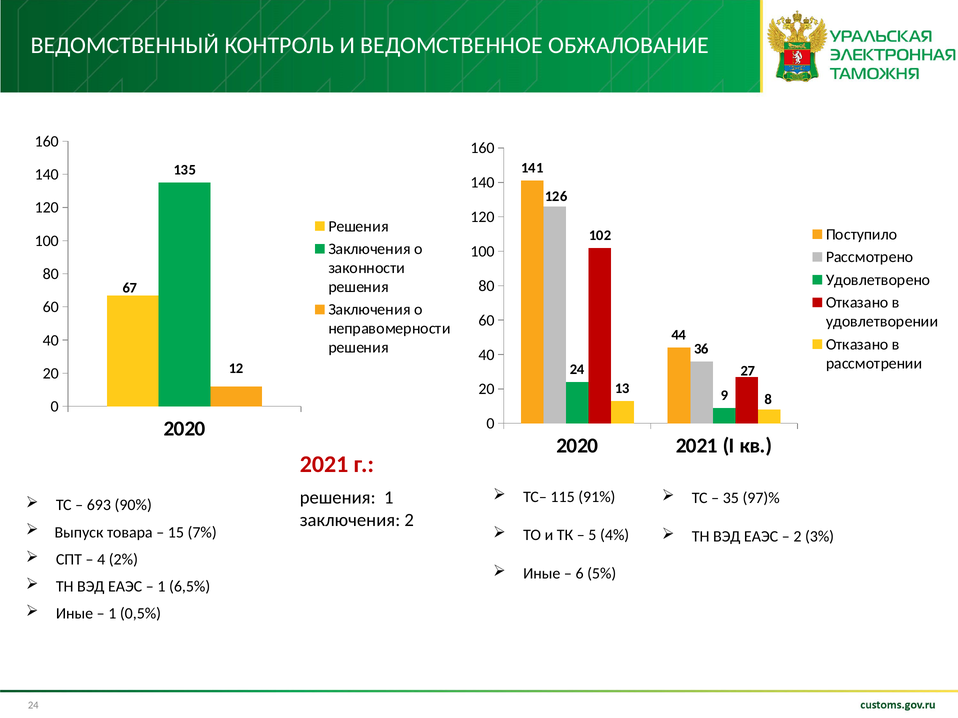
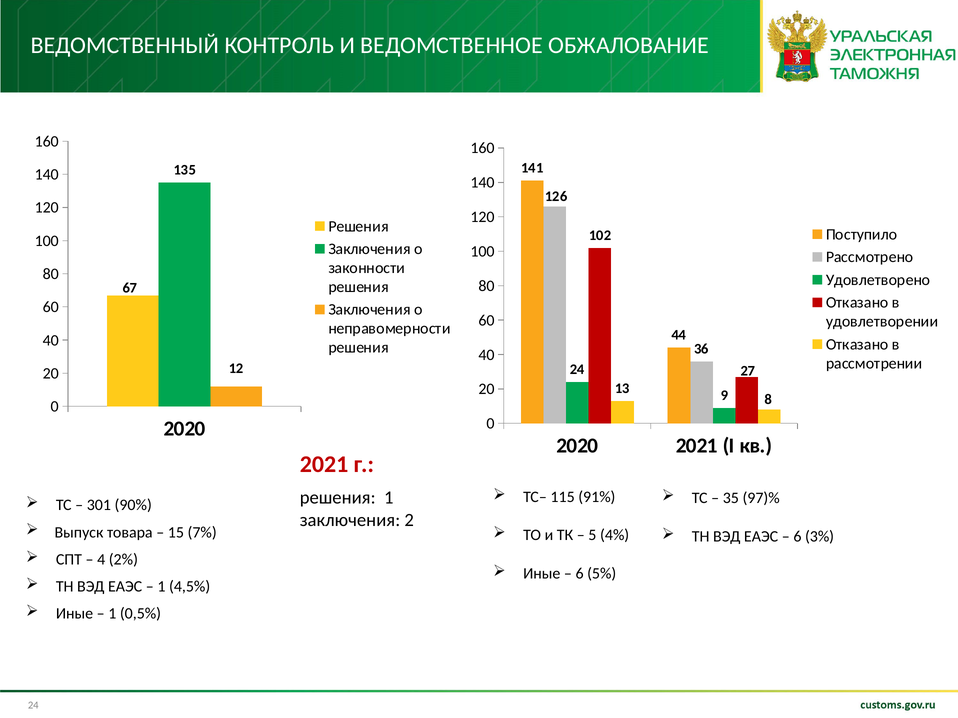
693: 693 -> 301 (99, 505)
2: 2 -> 6 (797, 537)
6,5%: 6,5% -> 4,5% (190, 587)
